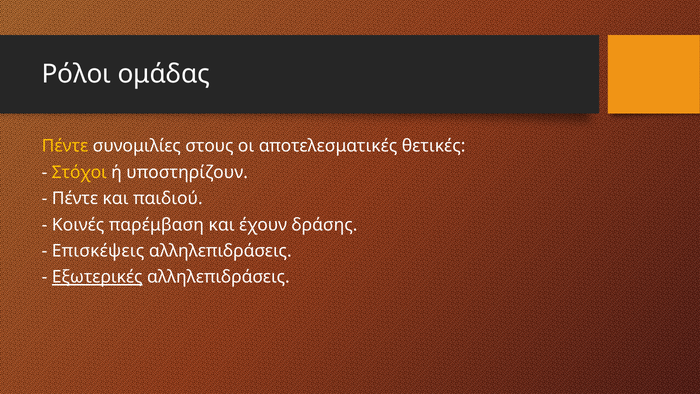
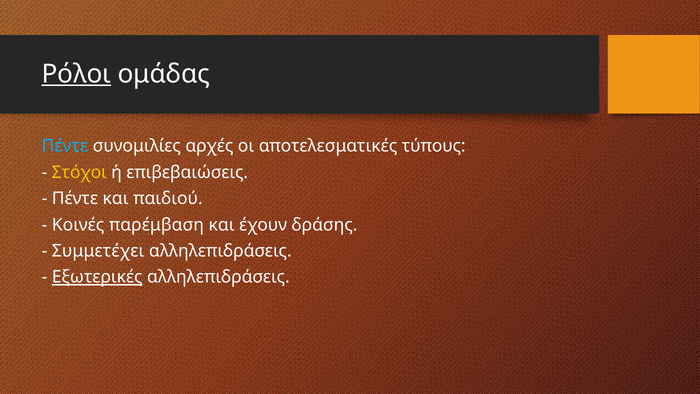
Ρόλοι underline: none -> present (76, 74)
Πέντε colour: yellow -> light blue (65, 146)
στους: στους -> αρχές (209, 146)
θετικές: θετικές -> τύπους (434, 146)
υποστηρίζουν: υποστηρίζουν -> επιβεβαιώσεις (187, 172)
Επισκέψεις: Επισκέψεις -> Συμμετέχει (98, 251)
